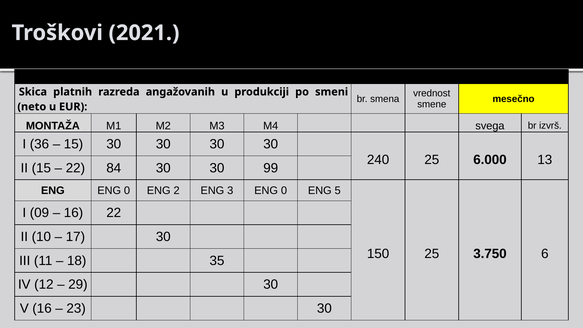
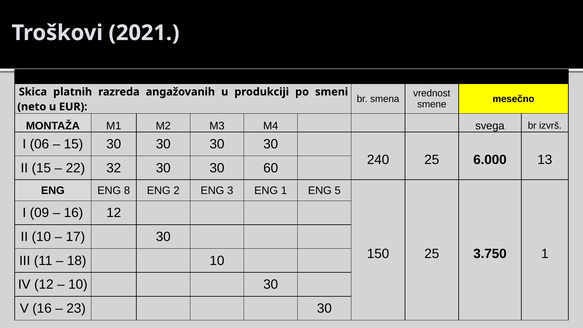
36: 36 -> 06 (39, 144)
84: 84 -> 32 (114, 168)
99: 99 -> 60 (271, 168)
ENG ENG 0: 0 -> 8 (127, 190)
3 ENG 0: 0 -> 1 (284, 190)
16 22: 22 -> 12 (114, 213)
3.750 6: 6 -> 1 (545, 254)
18 35: 35 -> 10 (217, 261)
29: 29 -> 10 (78, 285)
